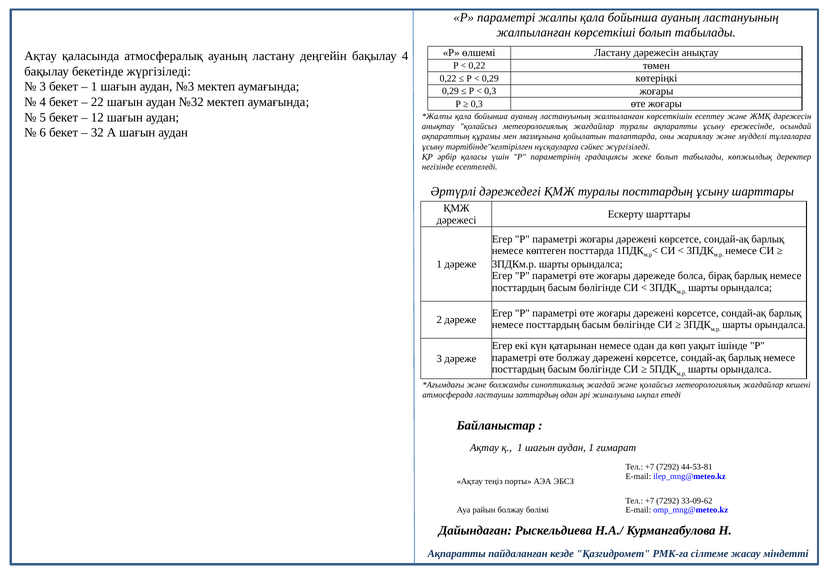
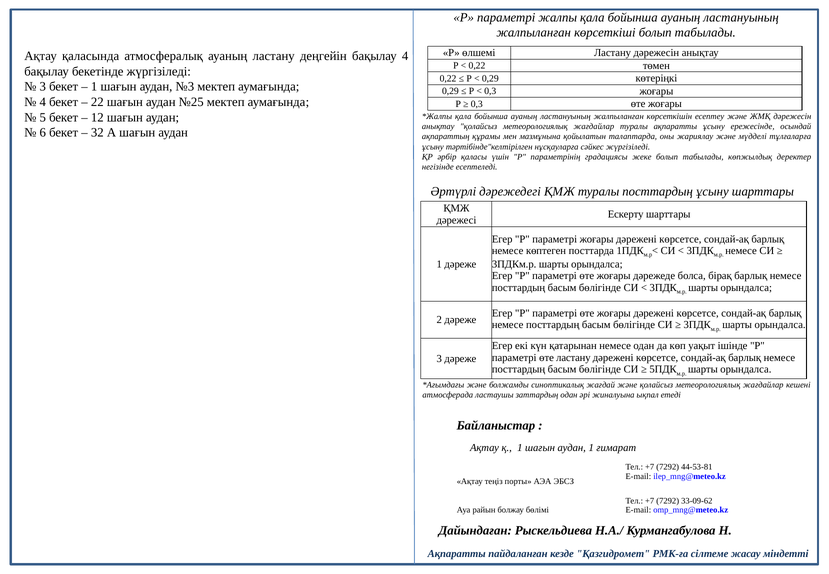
№32: №32 -> №25 (191, 102)
өте болжау: болжау -> ластану (573, 358)
